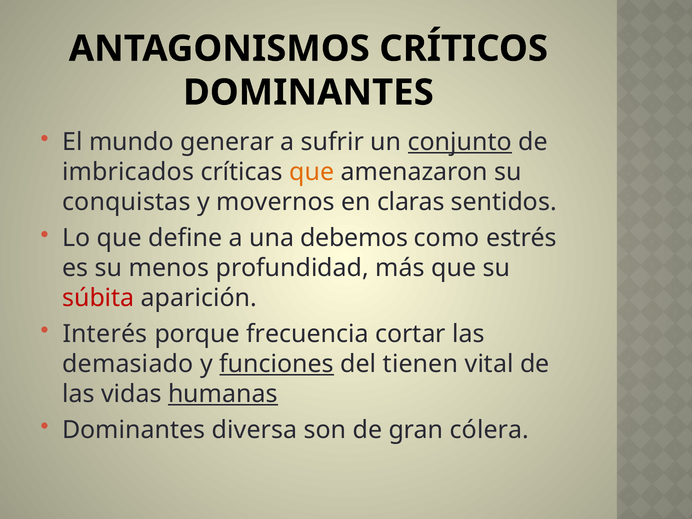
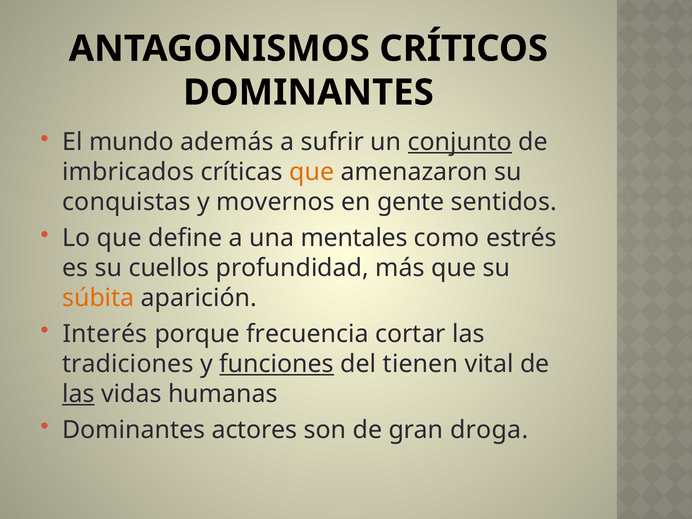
generar: generar -> además (227, 142)
claras: claras -> gente (411, 202)
debemos: debemos -> mentales (354, 238)
menos: menos -> cuellos (169, 268)
súbita colour: red -> orange (98, 298)
demasiado: demasiado -> tradiciones (128, 364)
las underline: none -> present (78, 394)
humanas underline: present -> none (223, 394)
diversa: diversa -> actores (255, 430)
cólera: cólera -> droga (489, 430)
